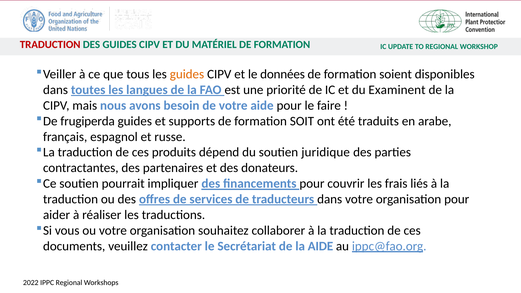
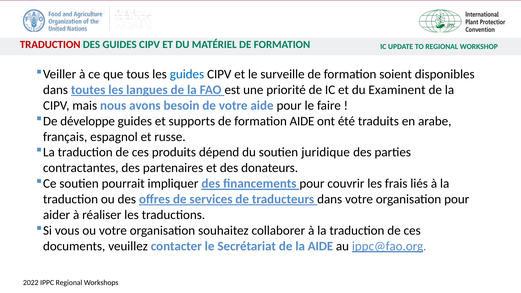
guides colour: orange -> blue (187, 74)
données: données -> surveille (282, 74)
frugiperda: frugiperda -> développe (88, 121)
formation SOIT: SOIT -> AIDE (302, 121)
